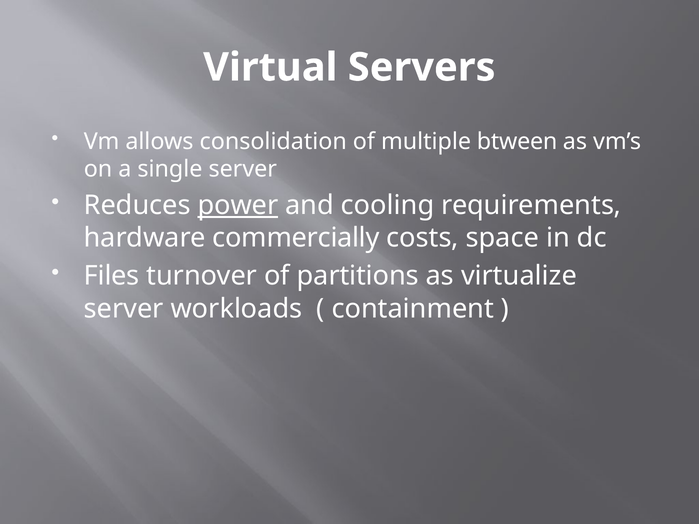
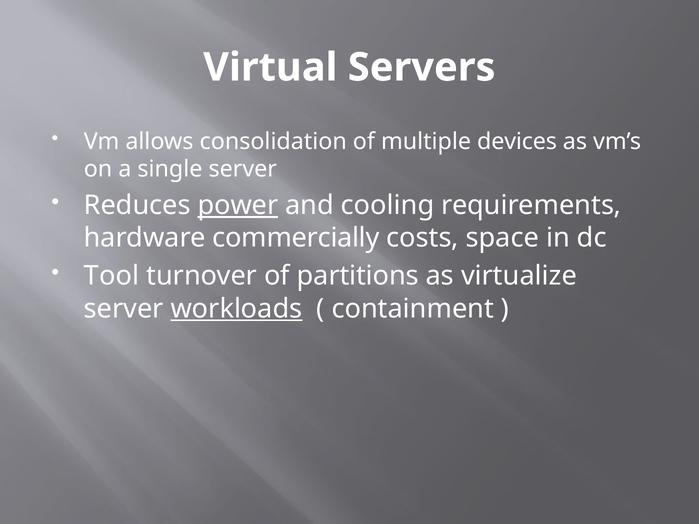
btween: btween -> devices (517, 141)
Files: Files -> Tool (111, 276)
workloads underline: none -> present (236, 309)
